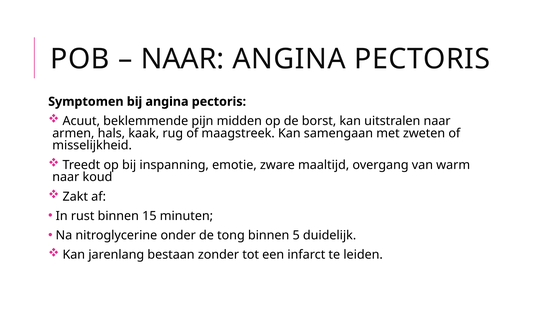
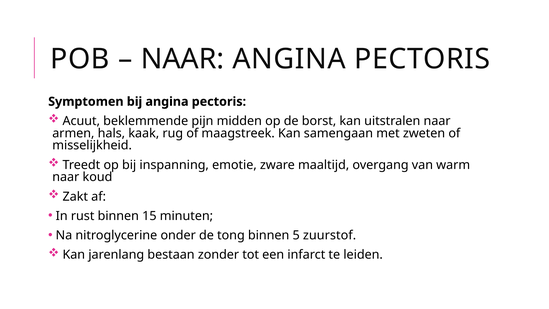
duidelijk: duidelijk -> zuurstof (330, 235)
